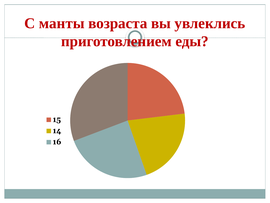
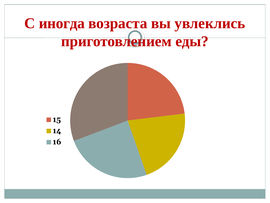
манты: манты -> иногда (62, 23)
